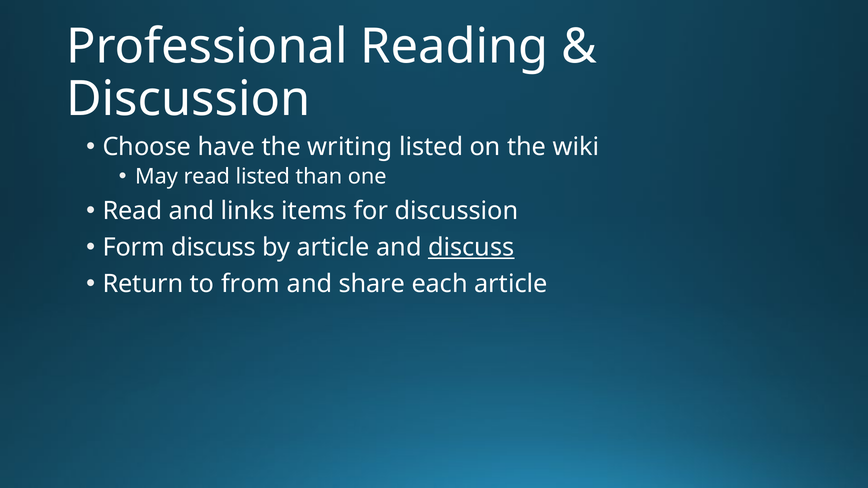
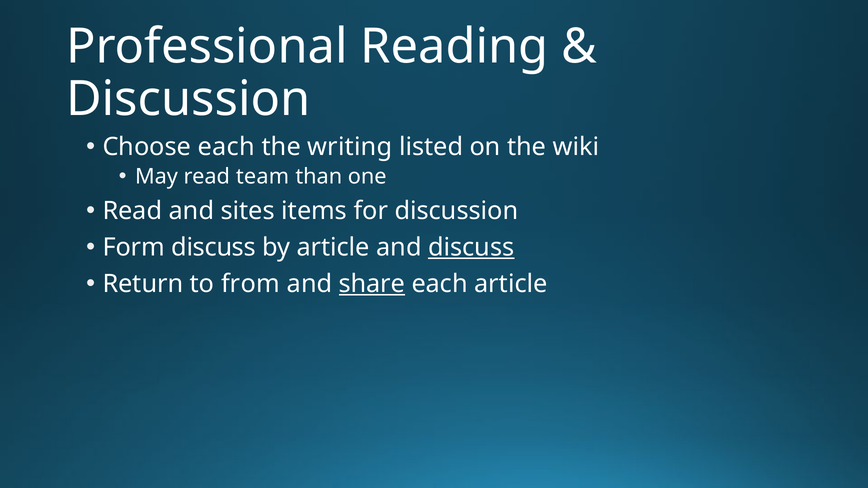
Choose have: have -> each (226, 147)
read listed: listed -> team (263, 177)
links: links -> sites (248, 211)
share underline: none -> present (372, 284)
